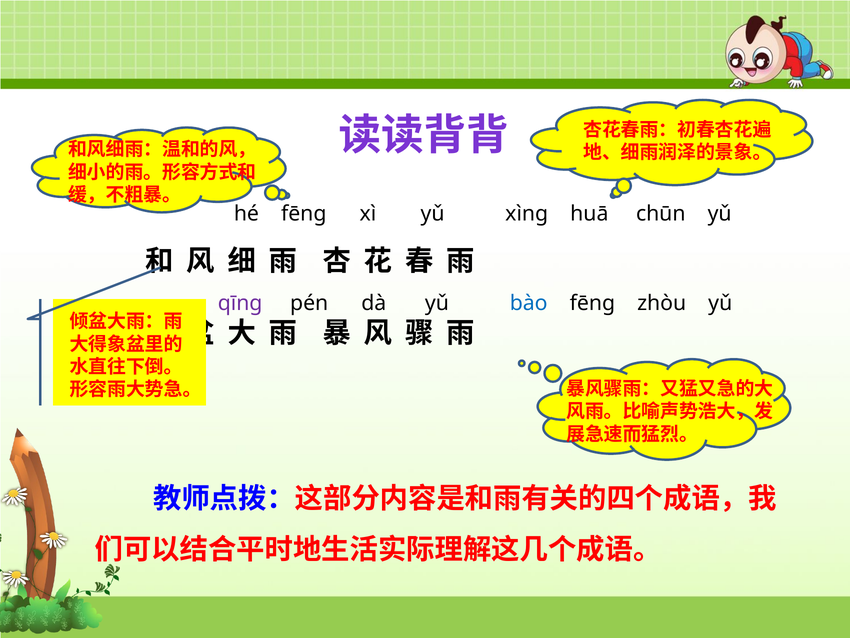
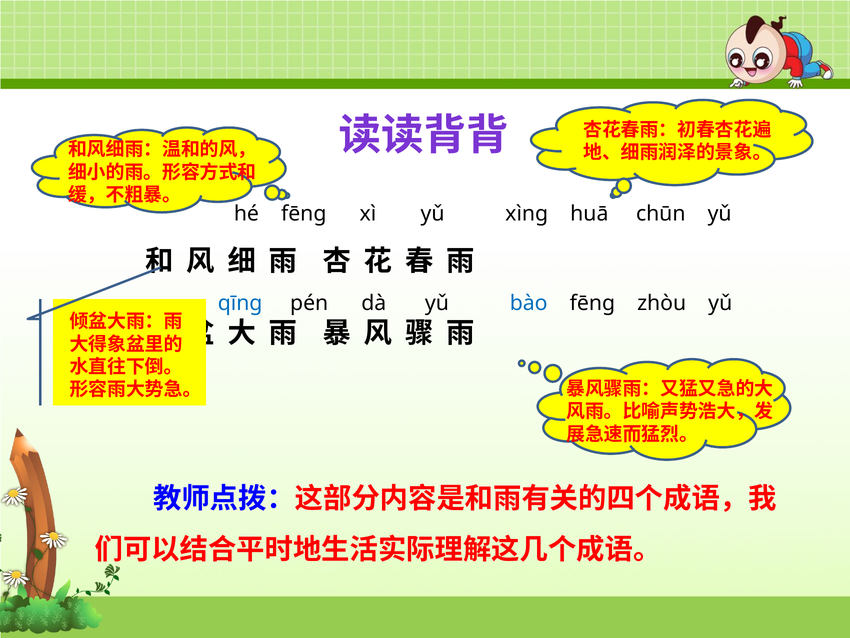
qīng colour: purple -> blue (240, 303)
